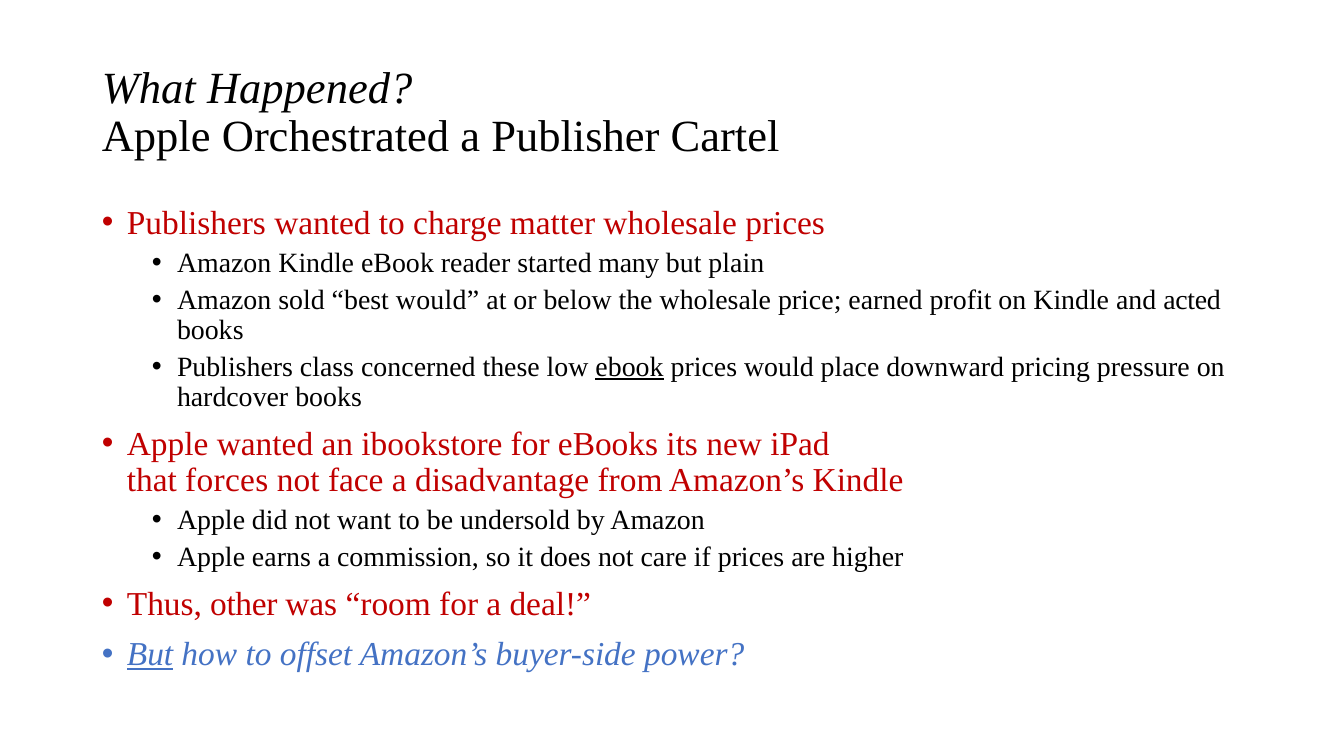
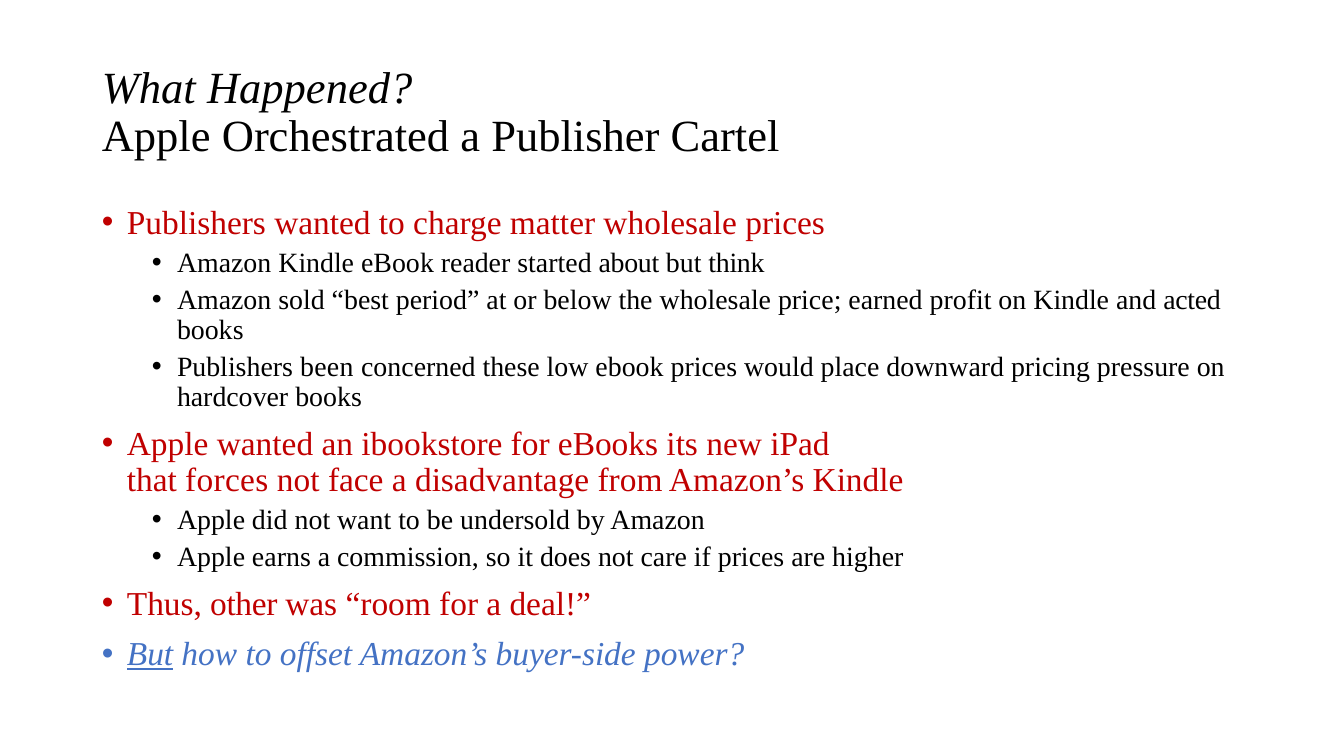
many: many -> about (629, 263)
plain: plain -> think (736, 263)
best would: would -> period (438, 300)
class: class -> been (327, 367)
ebook underline: present -> none (630, 367)
